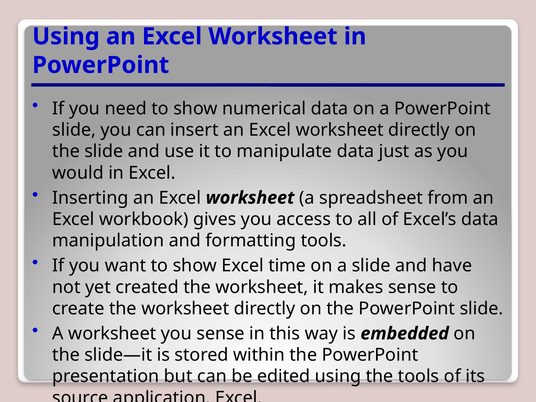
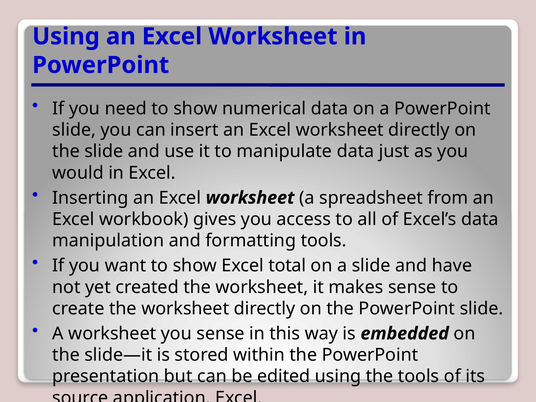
time: time -> total (287, 266)
